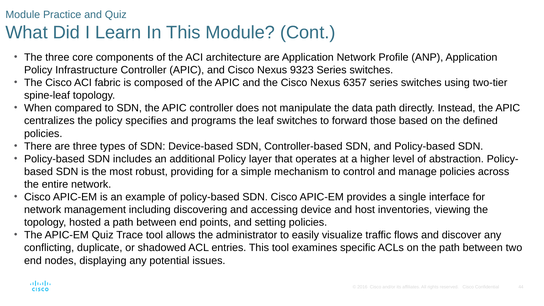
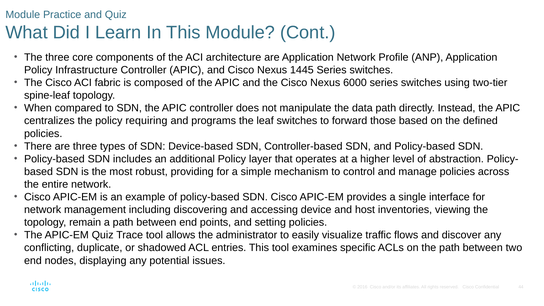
9323: 9323 -> 1445 (302, 70)
6357: 6357 -> 6000 (355, 83)
specifies: specifies -> requiring (146, 121)
hosted: hosted -> remain (85, 222)
